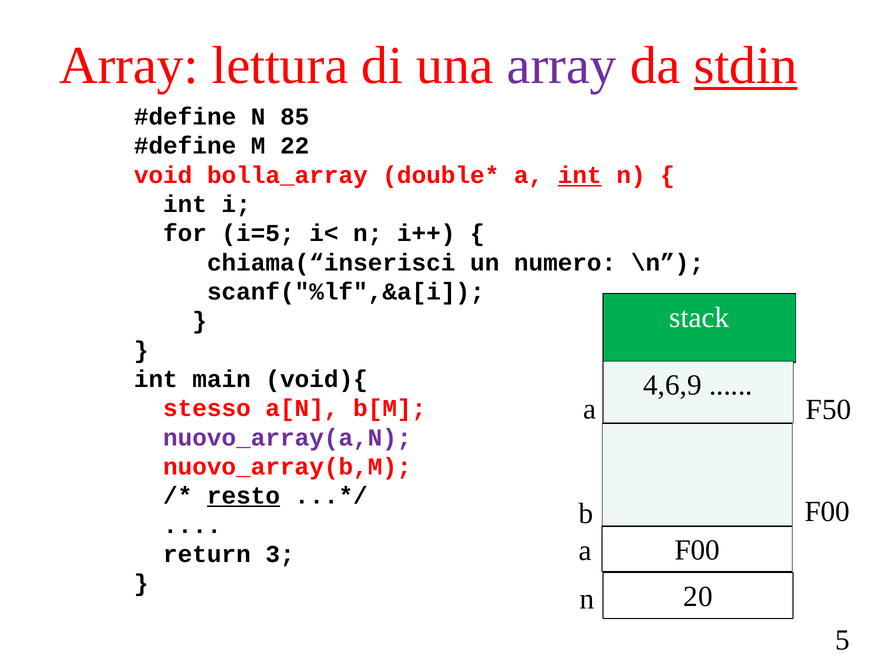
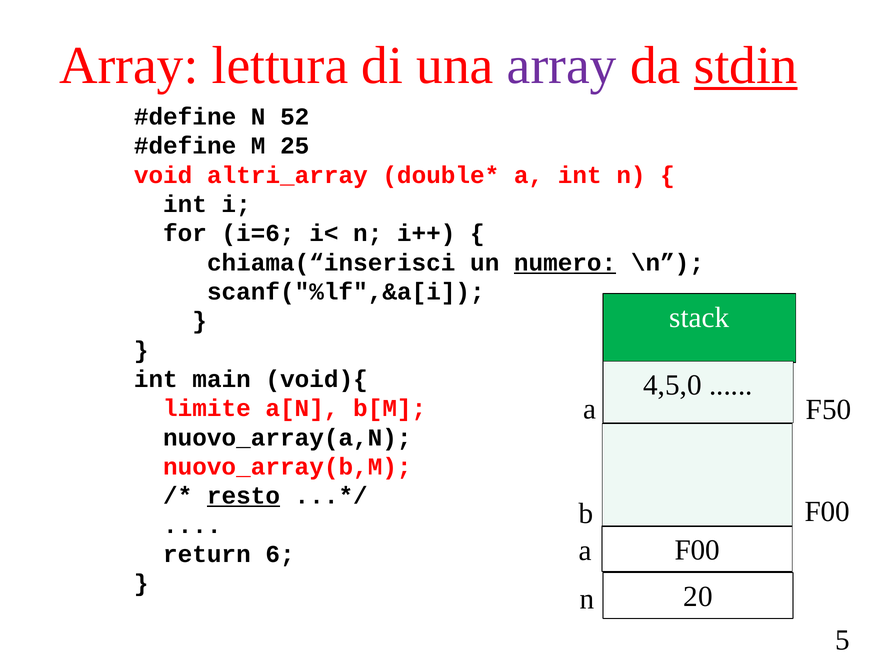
85: 85 -> 52 (295, 117)
22: 22 -> 25 (295, 146)
bolla_array: bolla_array -> altri_array (287, 175)
int underline: present -> none (580, 175)
i=5: i=5 -> i=6 (258, 233)
numero underline: none -> present (565, 263)
4,6,9: 4,6,9 -> 4,5,0 (673, 385)
stesso: stesso -> limite (207, 409)
nuovo_array(a,N colour: purple -> black (287, 438)
3: 3 -> 6 (280, 554)
